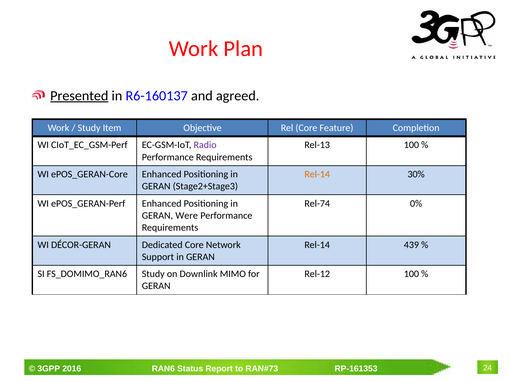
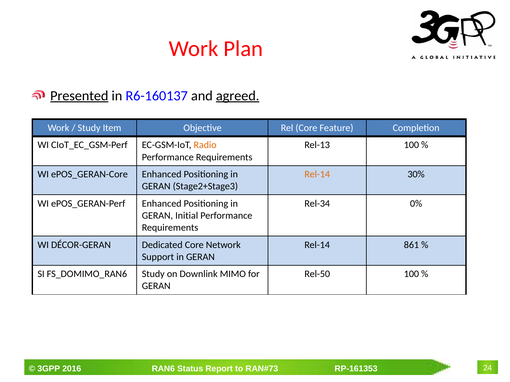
agreed underline: none -> present (238, 96)
Radio colour: purple -> orange (205, 145)
Rel-74: Rel-74 -> Rel-34 (317, 204)
Were: Were -> Initial (187, 216)
439: 439 -> 861 (411, 245)
Rel-12: Rel-12 -> Rel-50 (317, 274)
